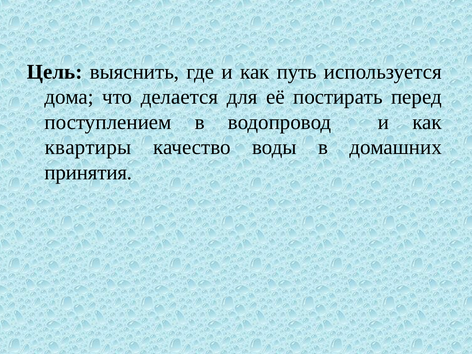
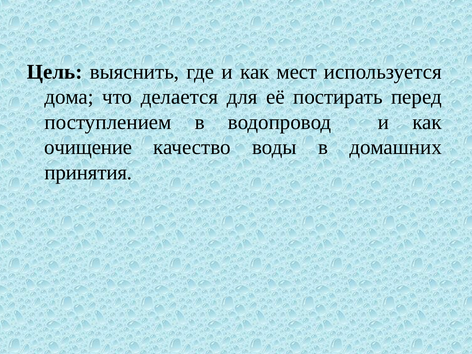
путь: путь -> мест (297, 72)
квартиры: квартиры -> очищение (88, 147)
